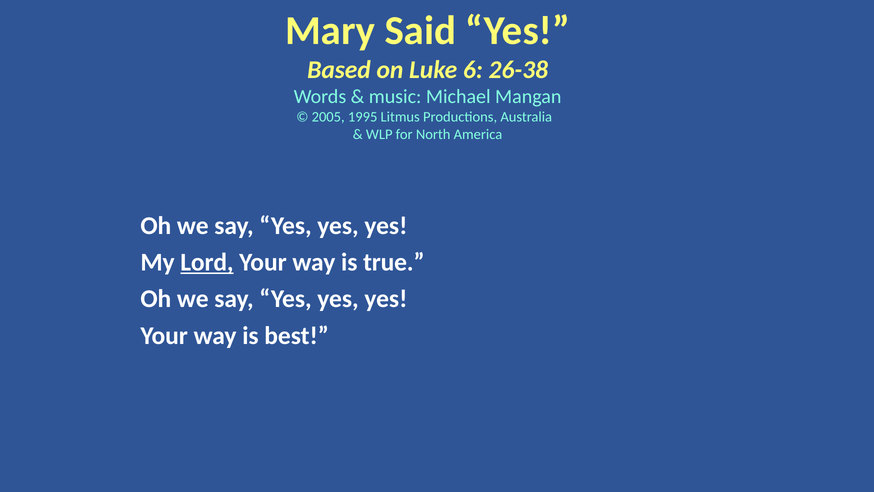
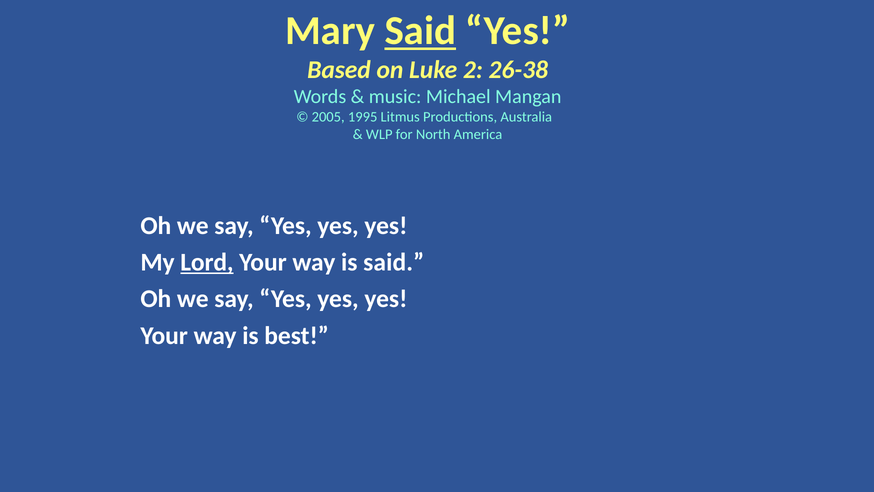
Said underline: none -> present (420, 31)
6: 6 -> 2 (473, 70)
is true: true -> said (394, 262)
